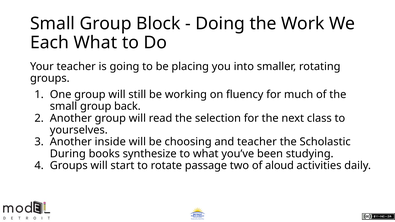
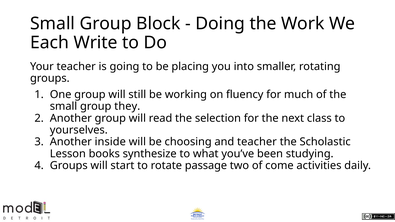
Each What: What -> Write (96, 43)
back: back -> they (127, 106)
During: During -> Lesson (68, 154)
aloud: aloud -> come (279, 166)
